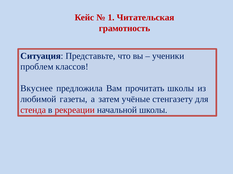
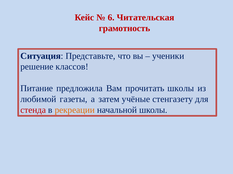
1: 1 -> 6 (111, 18)
проблем: проблем -> решение (37, 67)
Вкуснее: Вкуснее -> Питание (37, 89)
рекреации colour: red -> orange (75, 110)
